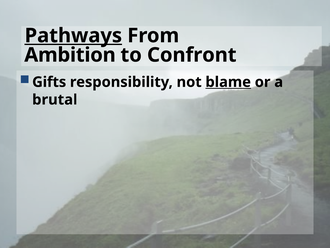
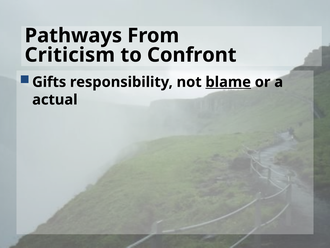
Pathways underline: present -> none (73, 36)
Ambition: Ambition -> Criticism (70, 55)
brutal: brutal -> actual (55, 99)
